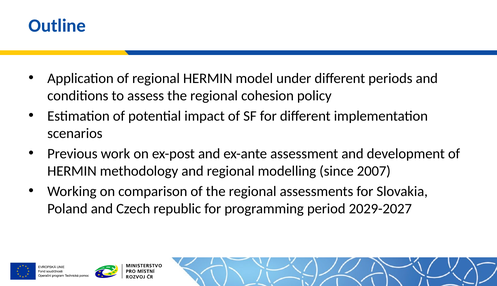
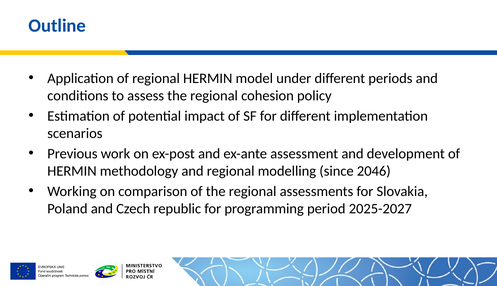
2007: 2007 -> 2046 (374, 171)
2029-2027: 2029-2027 -> 2025-2027 (380, 209)
